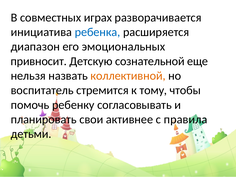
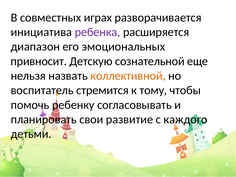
ребенка colour: blue -> purple (97, 32)
активнее: активнее -> развитие (130, 119)
правила: правила -> каждого (186, 119)
